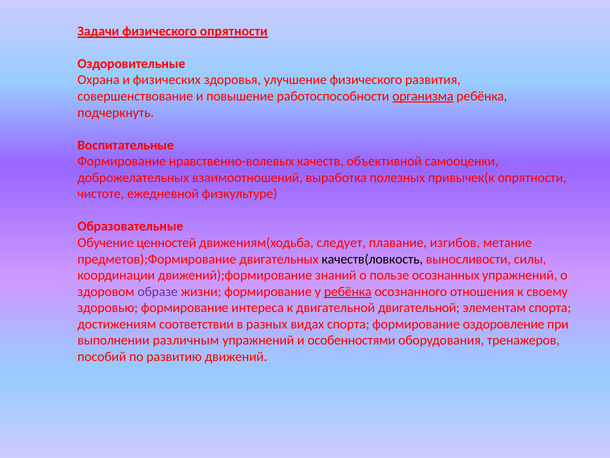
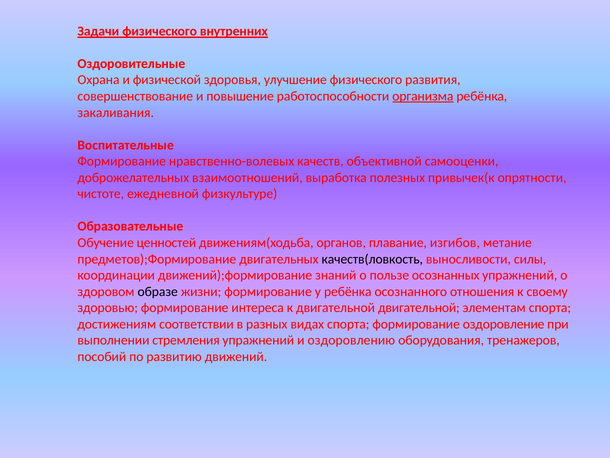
физического опрятности: опрятности -> внутренних (234, 31)
физических: физических -> физической (167, 80)
подчеркнуть: подчеркнуть -> закаливания (116, 112)
следует: следует -> органов (341, 243)
образе colour: purple -> black (158, 291)
ребёнка underline: present -> none (348, 291)
различным: различным -> стремления (186, 340)
особенностями: особенностями -> оздоровлению (351, 340)
